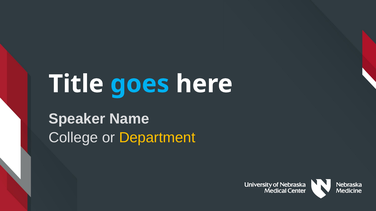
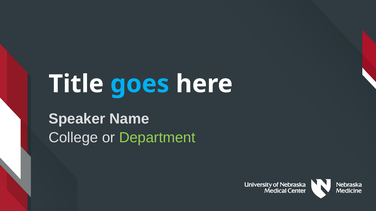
Department colour: yellow -> light green (157, 138)
